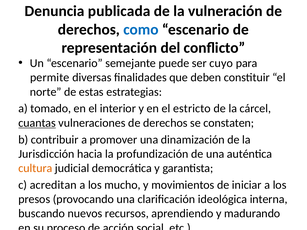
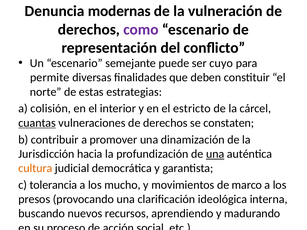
publicada: publicada -> modernas (119, 11)
como colour: blue -> purple (141, 29)
tomado: tomado -> colisión (51, 109)
una underline: none -> present (215, 154)
acreditan: acreditan -> tolerancia (53, 185)
iniciar: iniciar -> marco (247, 185)
